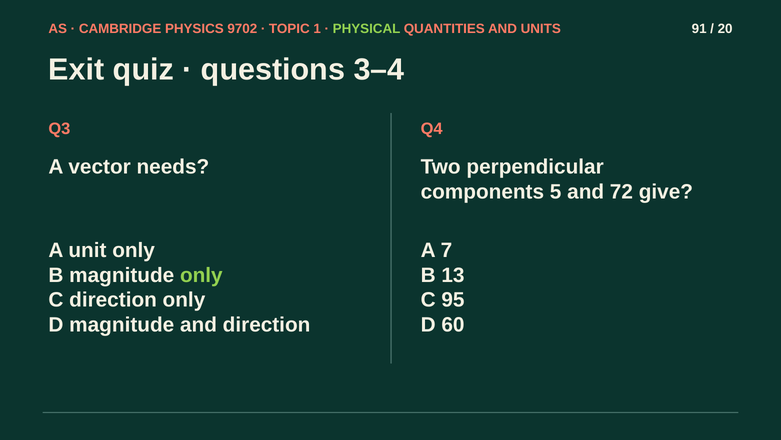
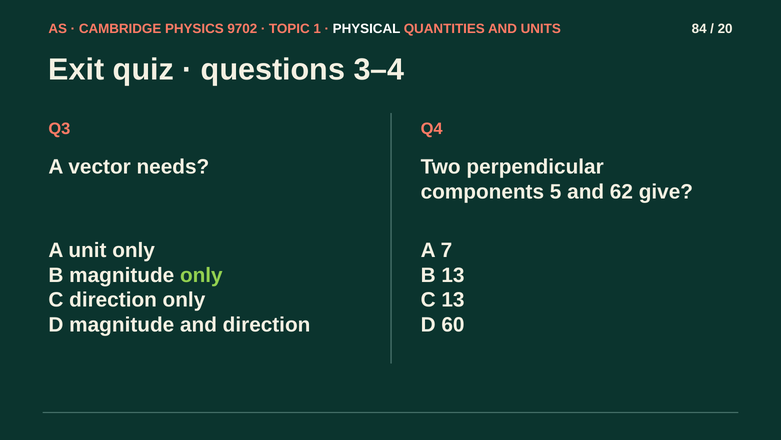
PHYSICAL colour: light green -> white (367, 29)
91: 91 -> 84 (699, 29)
72: 72 -> 62 (621, 192)
C 95: 95 -> 13 (453, 300)
